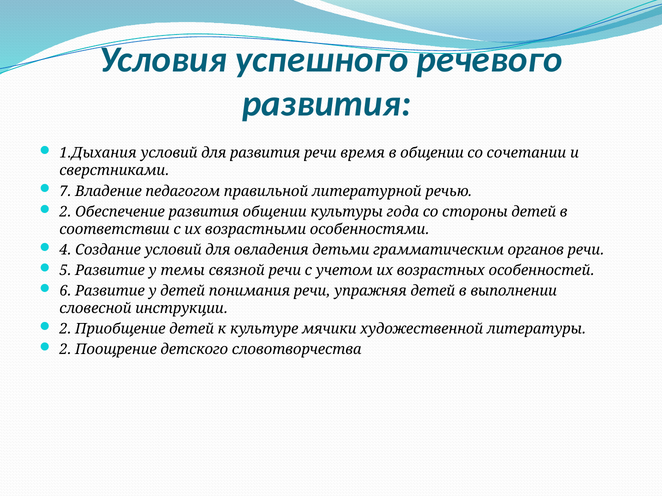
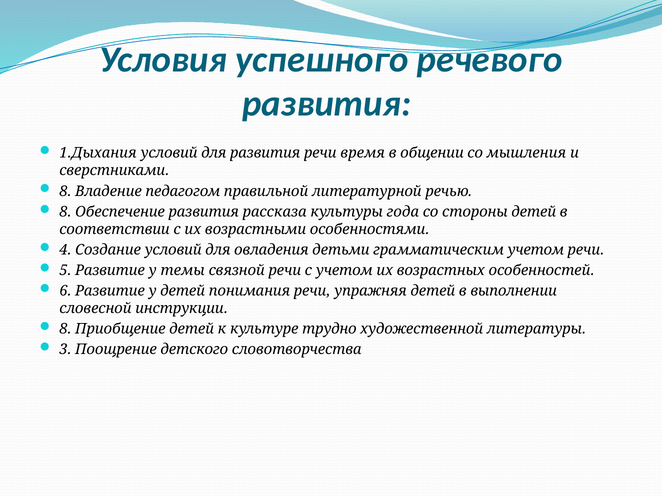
сочетании: сочетании -> мышления (526, 153)
7: 7 -> 8 (65, 191)
2: 2 -> 8 (65, 212)
развития общении: общении -> рассказа (275, 212)
грамматическим органов: органов -> учетом (536, 250)
2: 2 -> 8 (65, 329)
мячики: мячики -> трудно (329, 329)
2: 2 -> 3 (65, 350)
